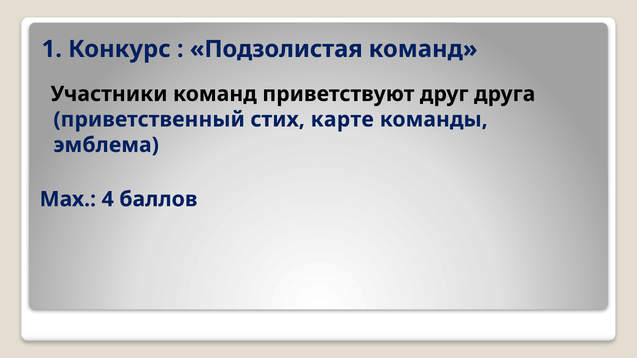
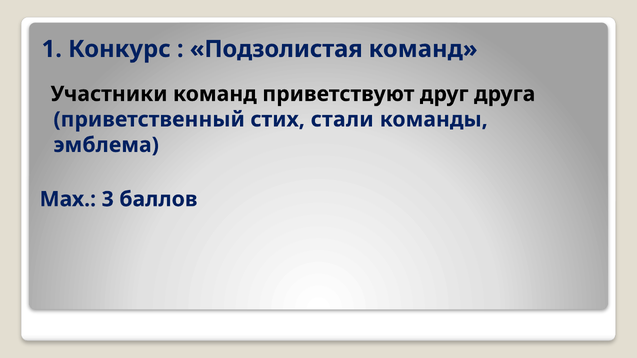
карте: карте -> стали (342, 120)
4: 4 -> 3 (108, 199)
